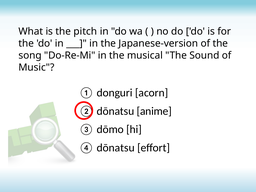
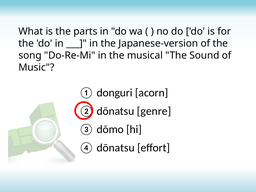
pitch: pitch -> parts (85, 31)
anime: anime -> genre (154, 111)
